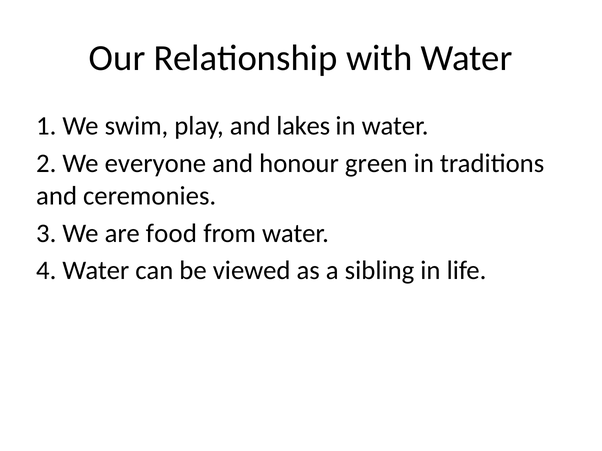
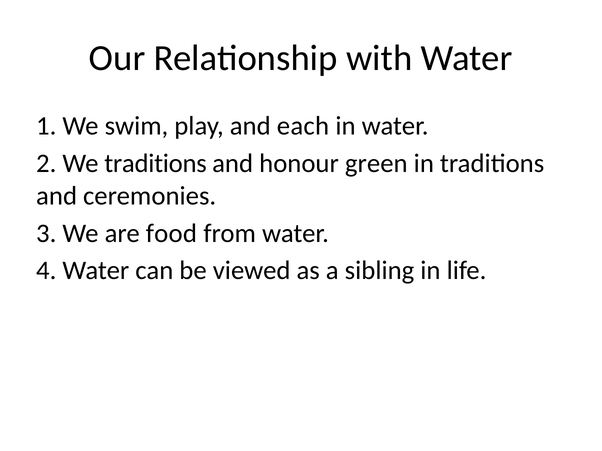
lakes: lakes -> each (303, 126)
We everyone: everyone -> traditions (156, 164)
